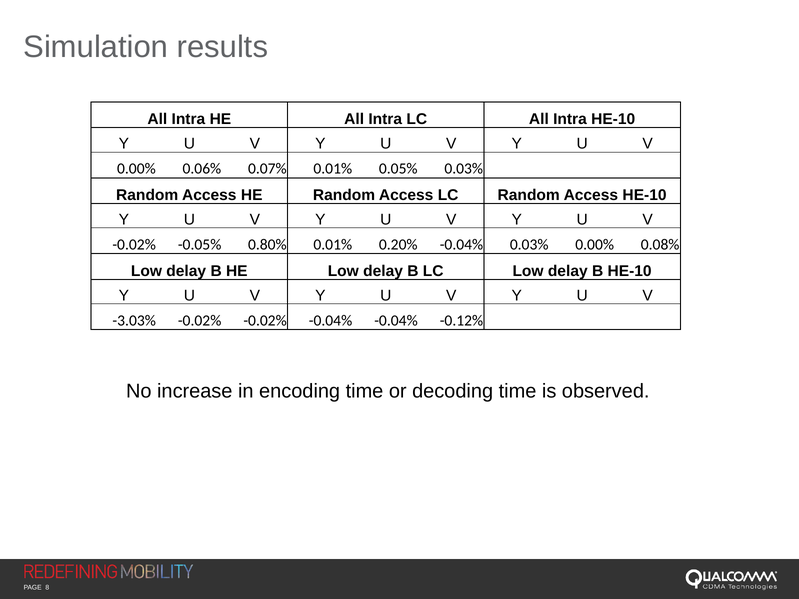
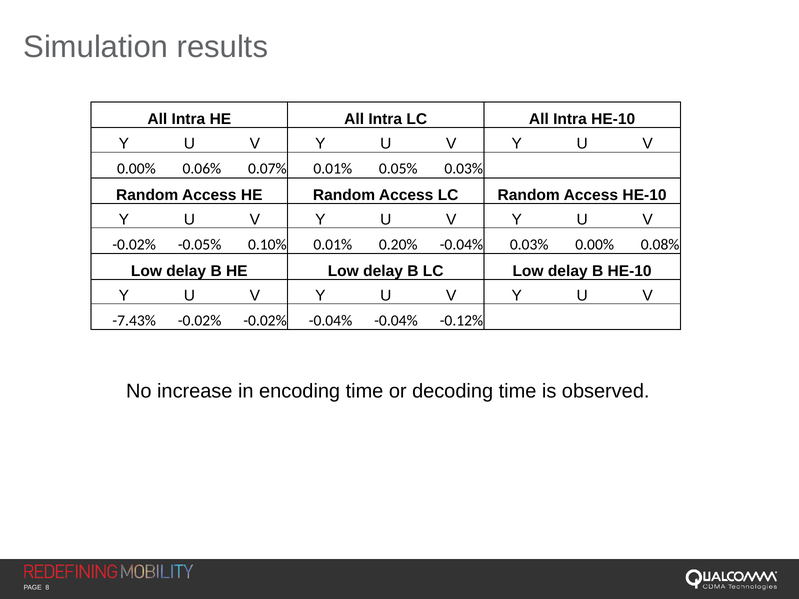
0.80%: 0.80% -> 0.10% (267, 245)
-3.03%: -3.03% -> -7.43% (134, 321)
